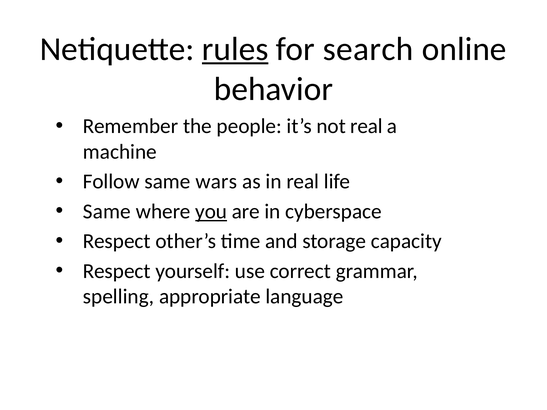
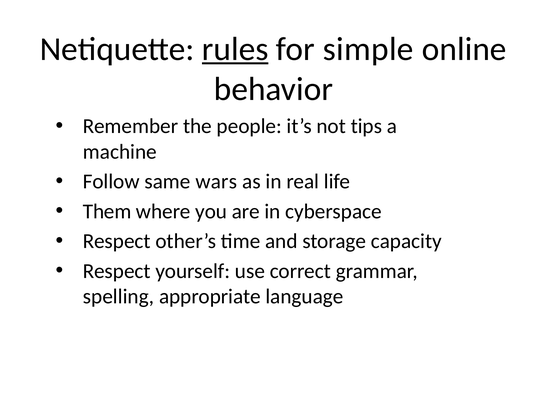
search: search -> simple (368, 49)
not real: real -> tips (366, 126)
Same: Same -> Them (107, 212)
you underline: present -> none (211, 212)
